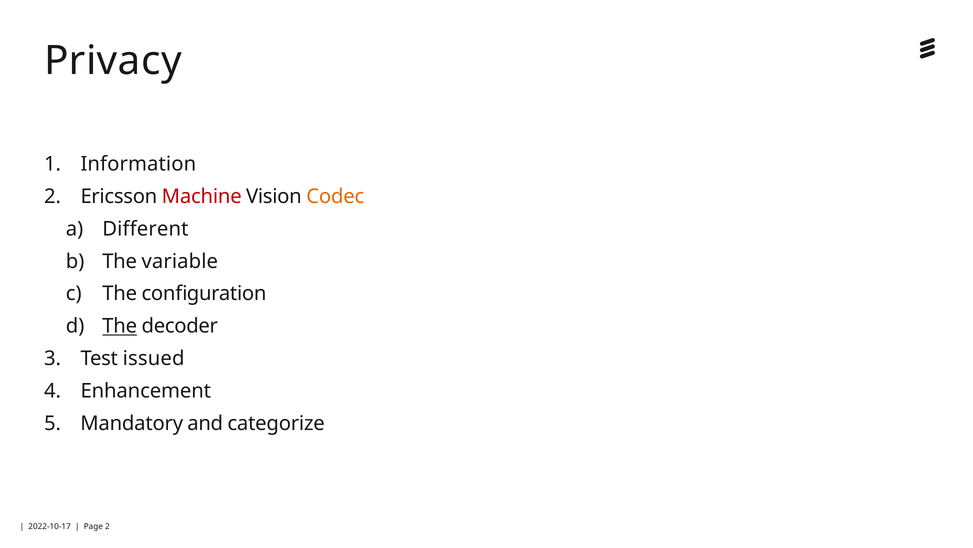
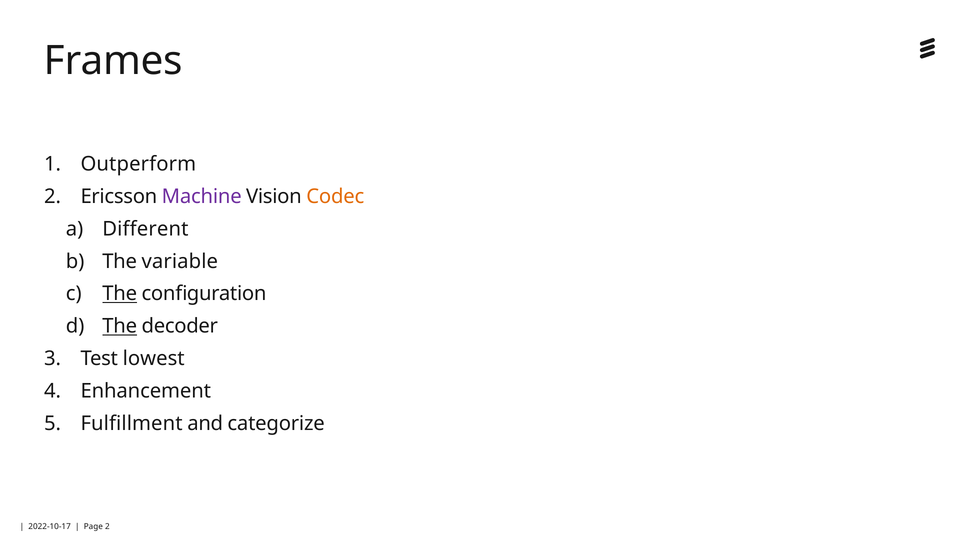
Privacy: Privacy -> Frames (113, 61)
Information: Information -> Outperform (138, 164)
Machine colour: red -> purple (202, 196)
The underline: none -> present (120, 293)
issued: issued -> lowest (154, 358)
Mandatory: Mandatory -> Fulfillment (132, 423)
